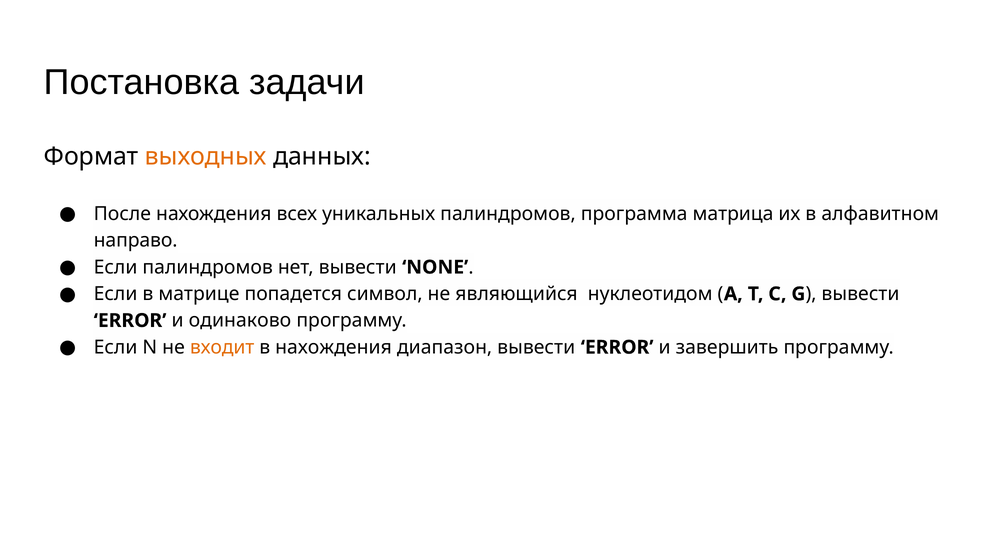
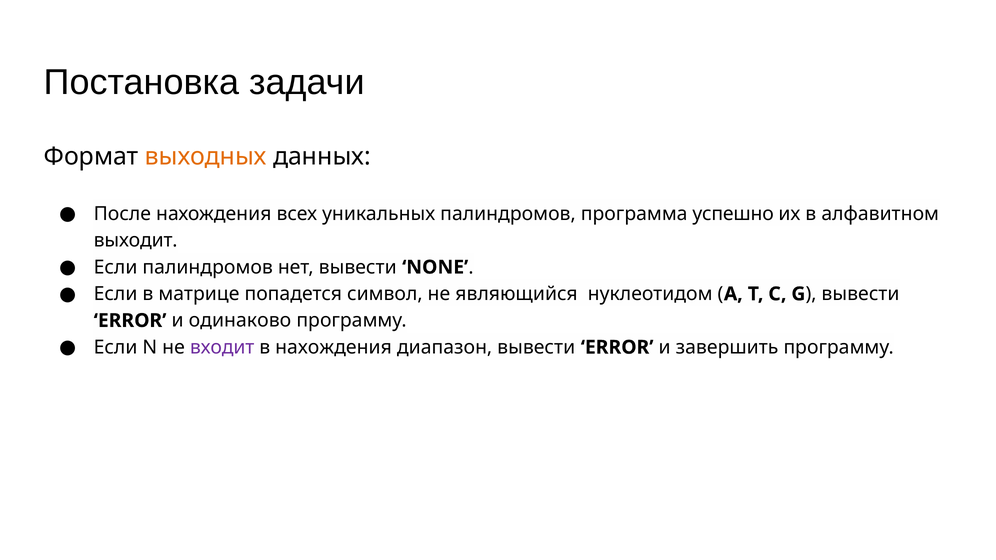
матрица: матрица -> успешно (733, 214)
направо: направо -> выходит (136, 241)
входит colour: orange -> purple (222, 347)
